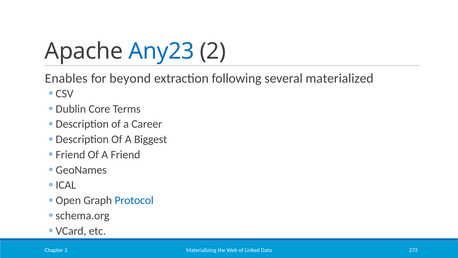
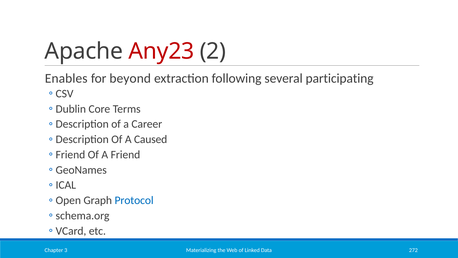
Any23 colour: blue -> red (161, 51)
materialized: materialized -> participating (340, 78)
Biggest: Biggest -> Caused (151, 139)
